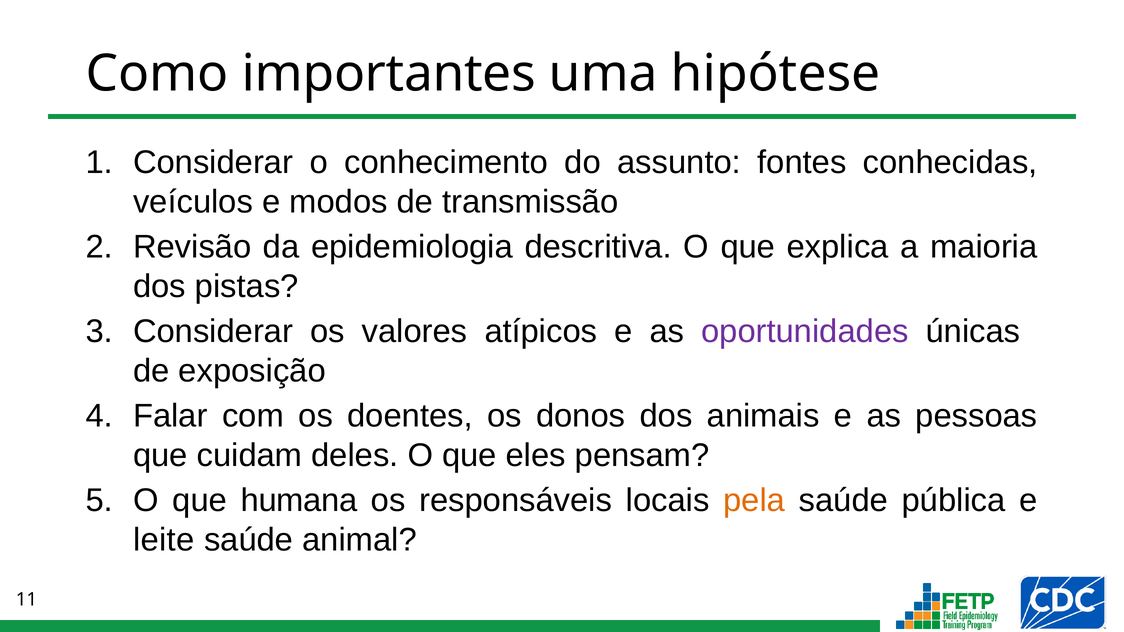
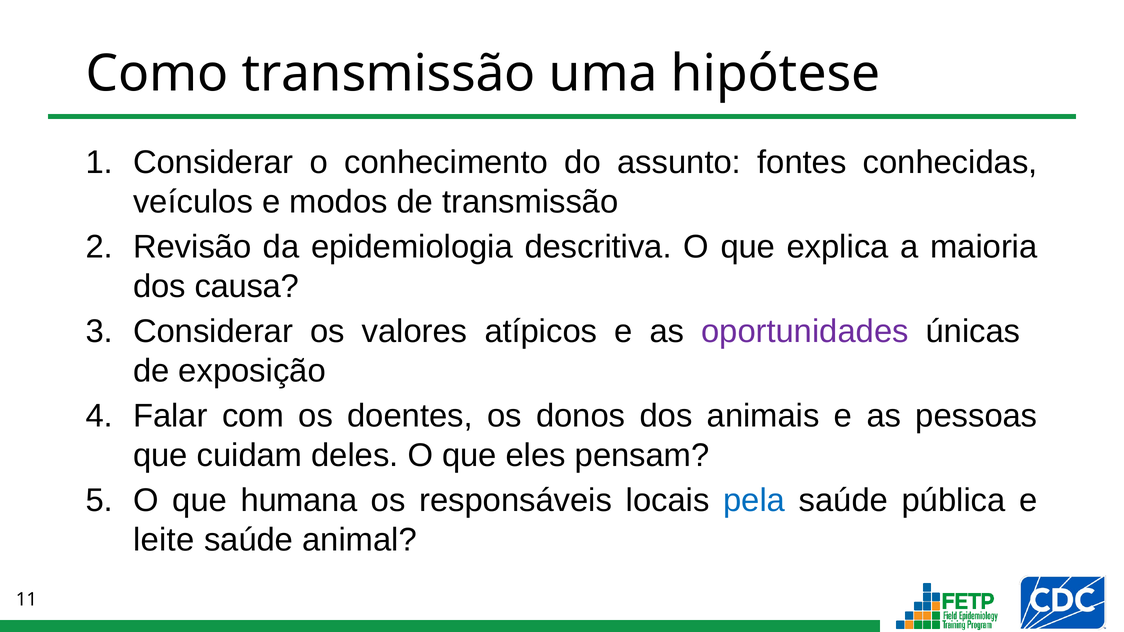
Como importantes: importantes -> transmissão (389, 74)
pistas: pistas -> causa (247, 286)
pela colour: orange -> blue (754, 501)
